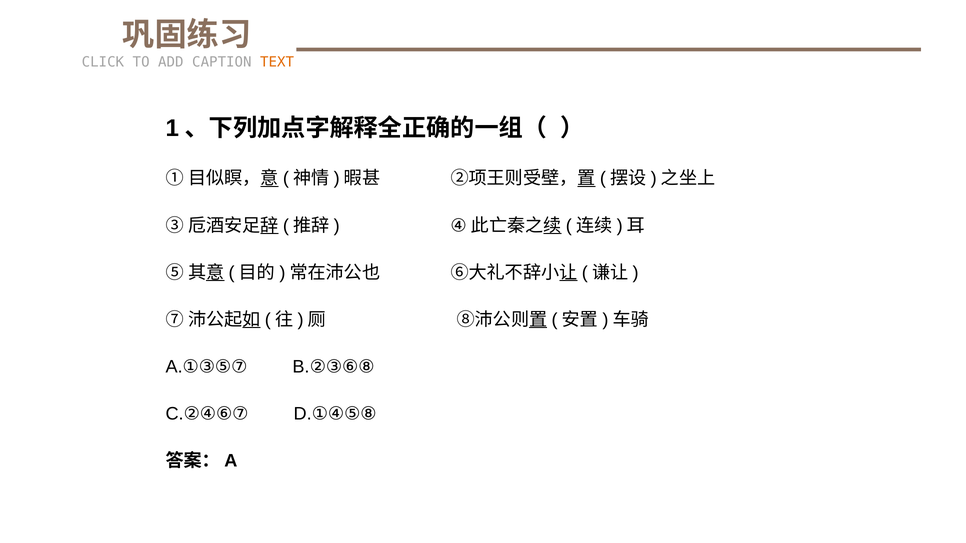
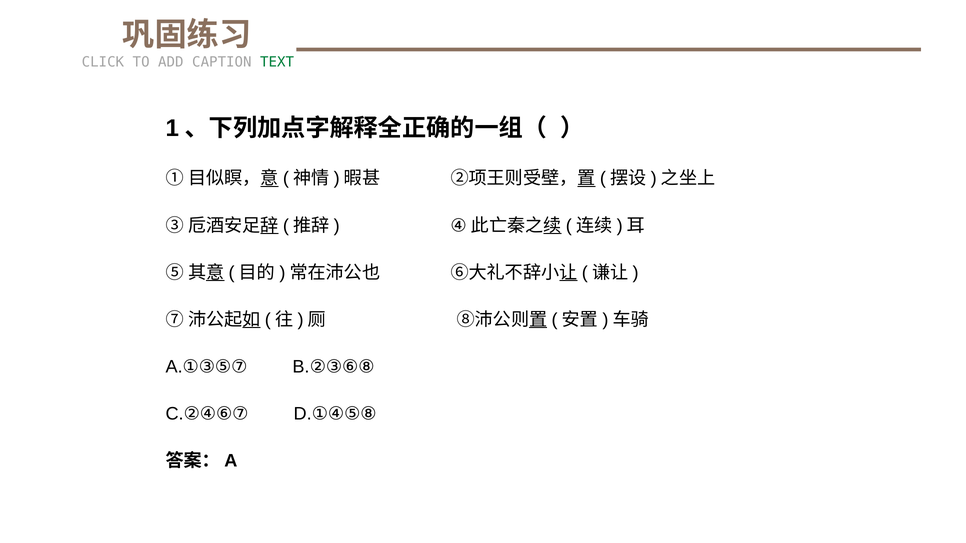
TEXT colour: orange -> green (277, 62)
